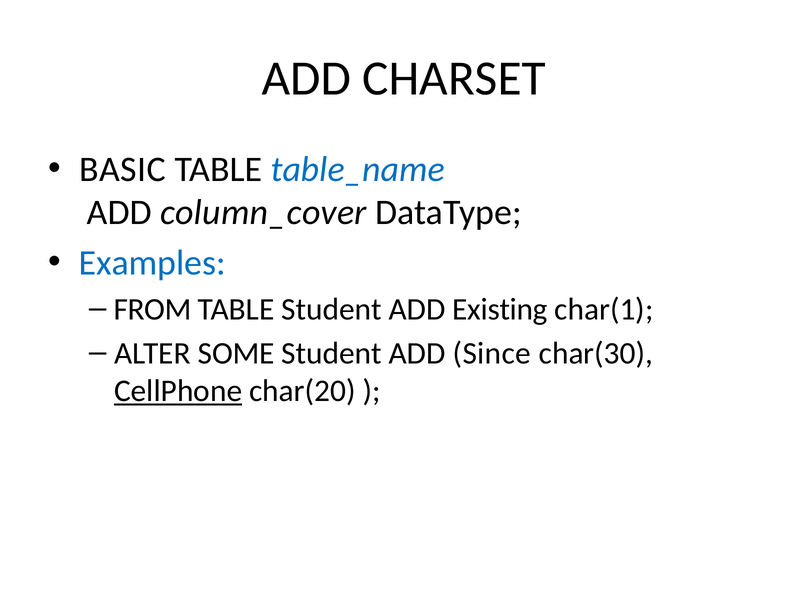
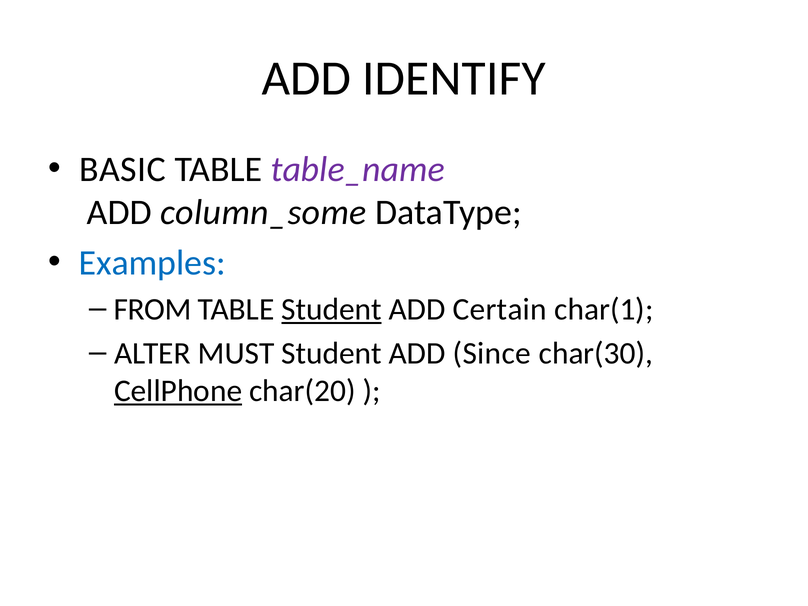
CHARSET: CHARSET -> IDENTIFY (454, 78)
table_name colour: blue -> purple (358, 170)
column_cover: column_cover -> column_some (263, 213)
Student underline: none -> present (332, 309)
Existing: Existing -> Certain (500, 309)
SOME: SOME -> MUST (236, 353)
